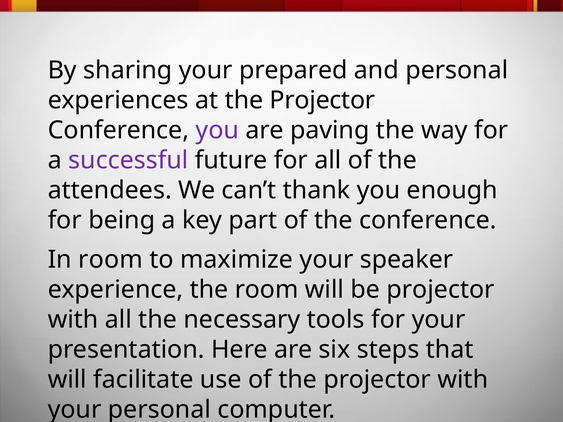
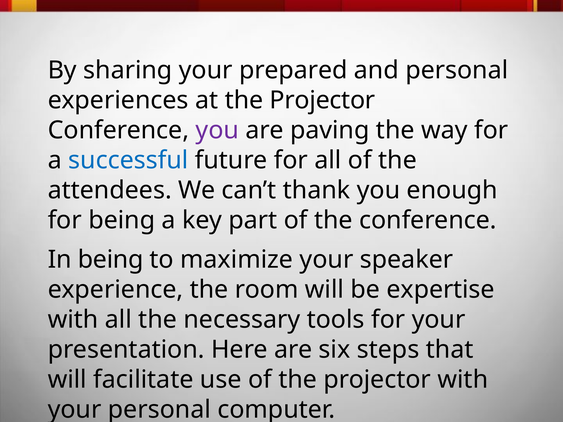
successful colour: purple -> blue (128, 160)
In room: room -> being (111, 260)
be projector: projector -> expertise (441, 290)
